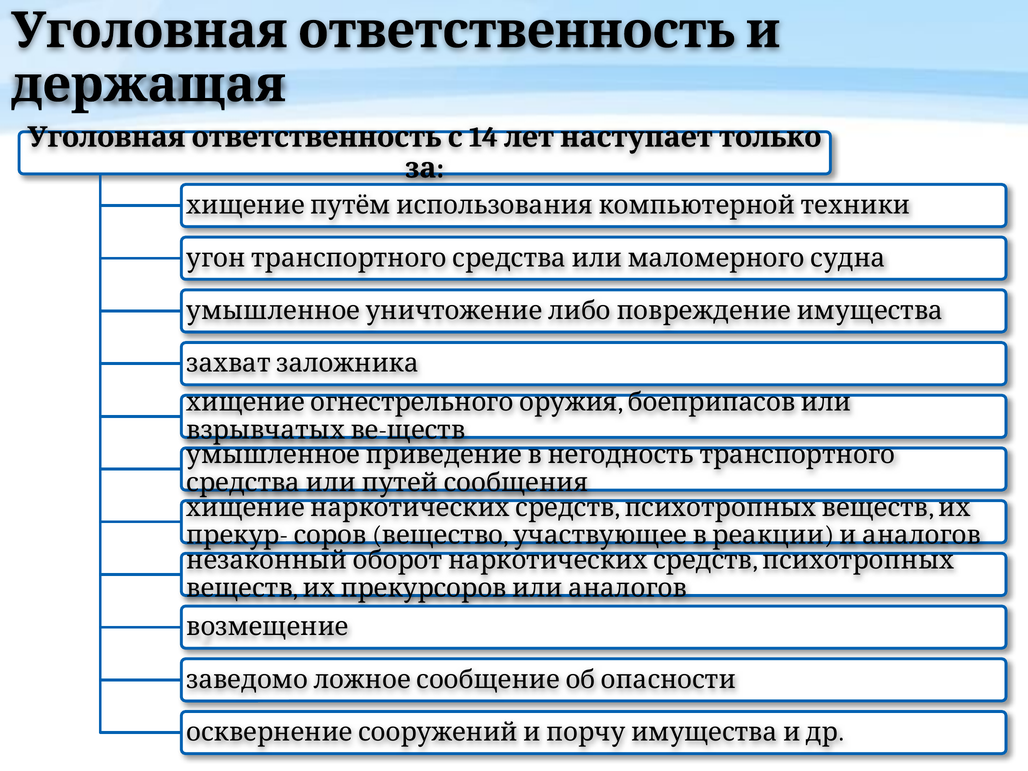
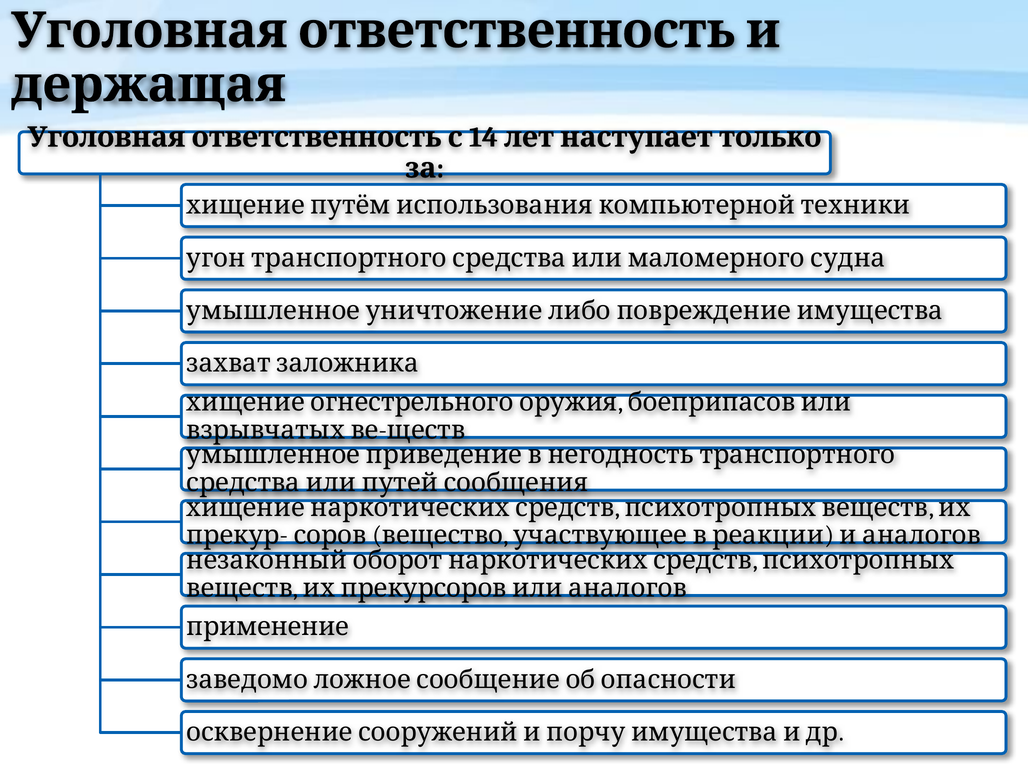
возмещение: возмещение -> применение (268, 627)
